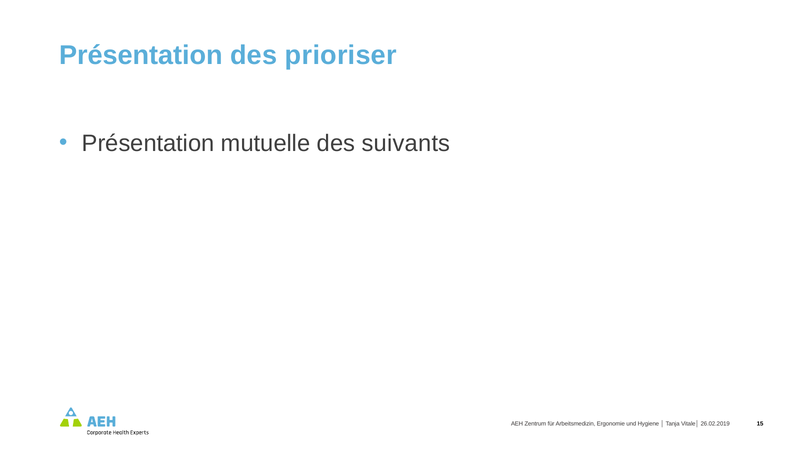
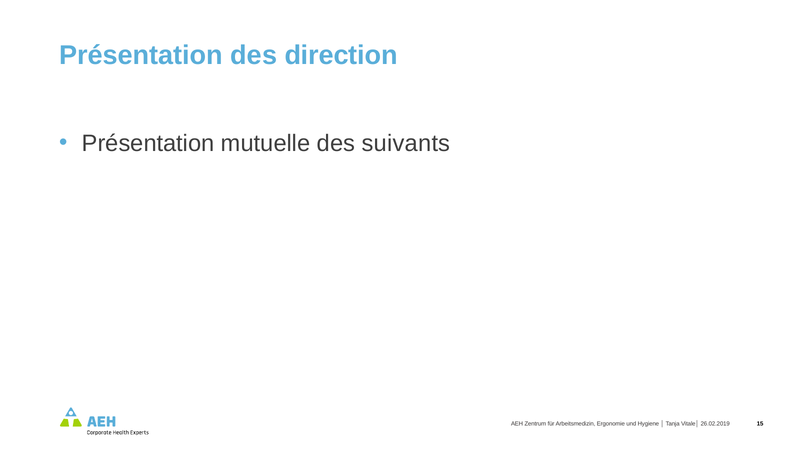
prioriser: prioriser -> direction (341, 55)
